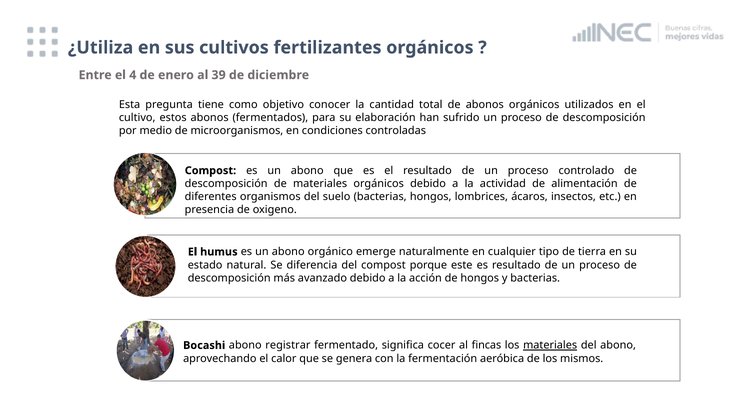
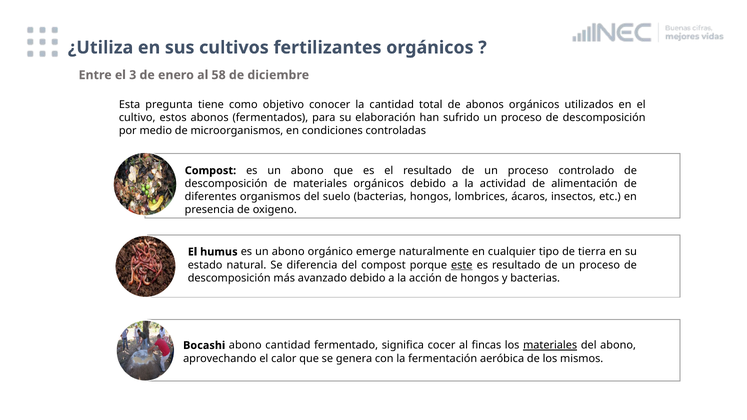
4: 4 -> 3 (133, 75)
39: 39 -> 58 (219, 75)
este underline: none -> present (462, 265)
abono registrar: registrar -> cantidad (288, 346)
